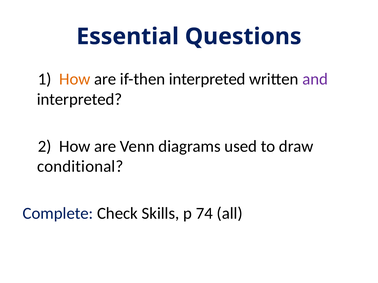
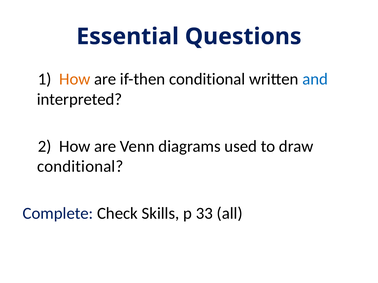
if-then interpreted: interpreted -> conditional (207, 79)
and colour: purple -> blue (315, 79)
74: 74 -> 33 (204, 214)
